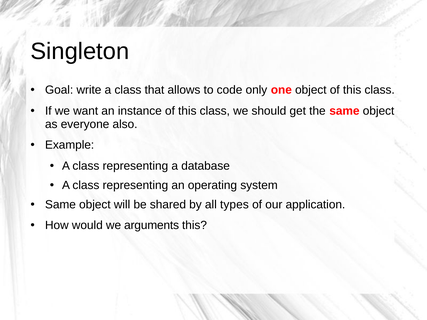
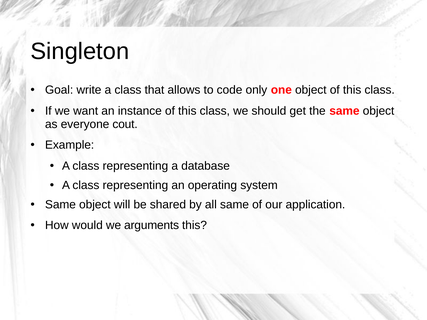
also: also -> cout (125, 124)
all types: types -> same (234, 205)
